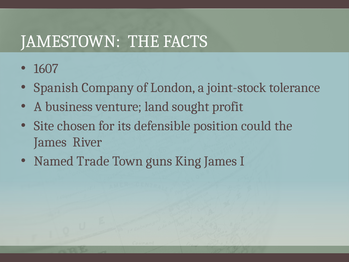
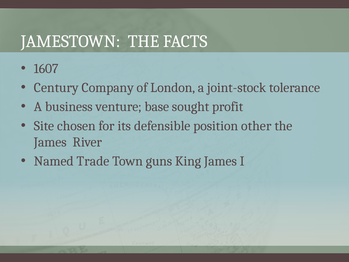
Spanish: Spanish -> Century (56, 88)
land: land -> base (157, 107)
could: could -> other (256, 126)
